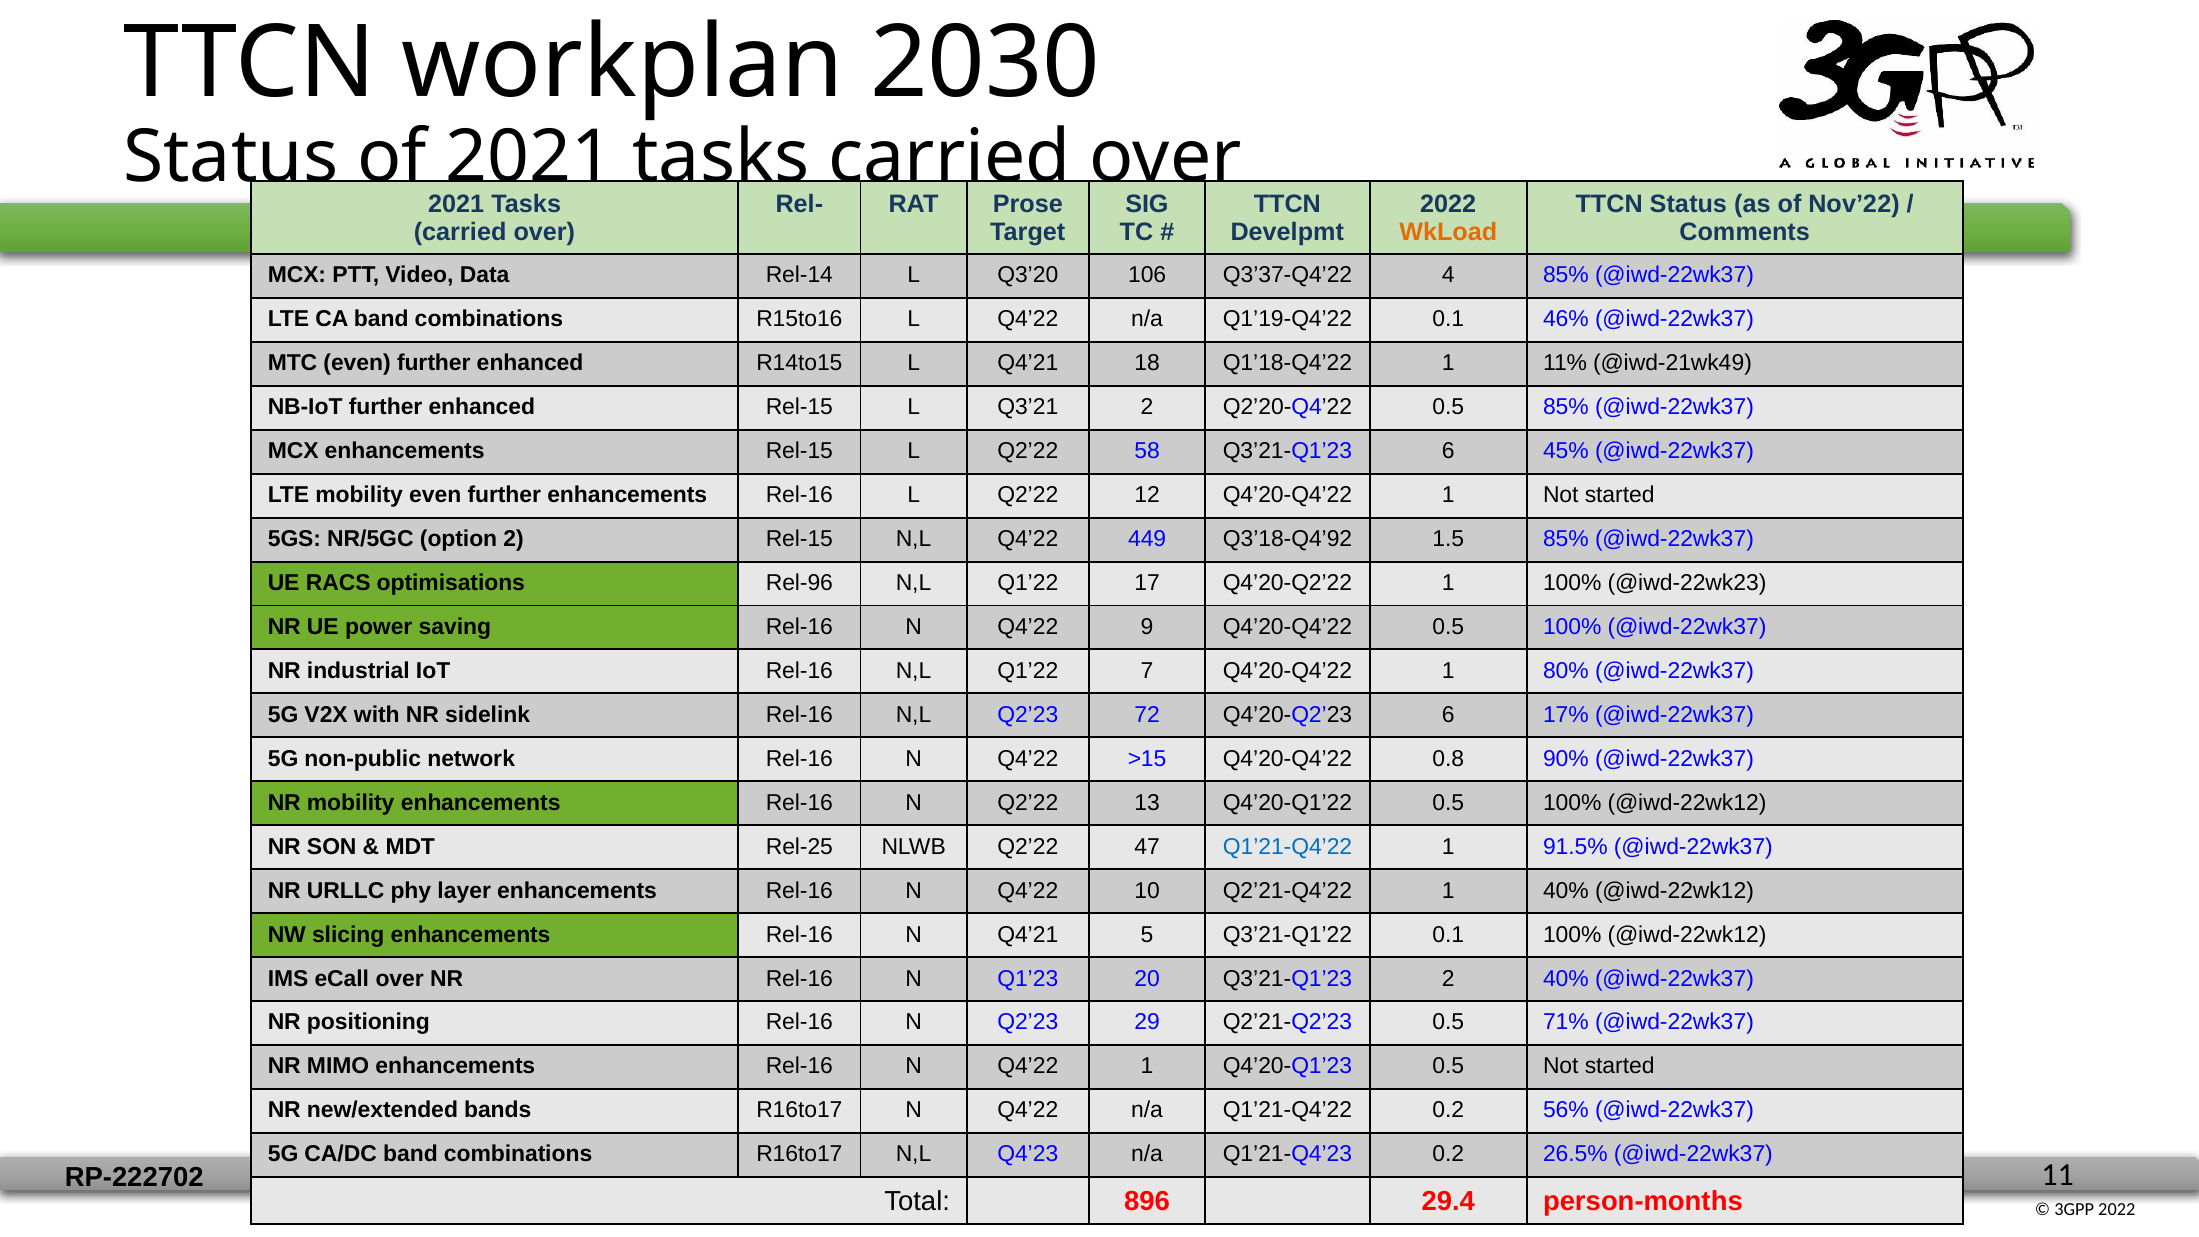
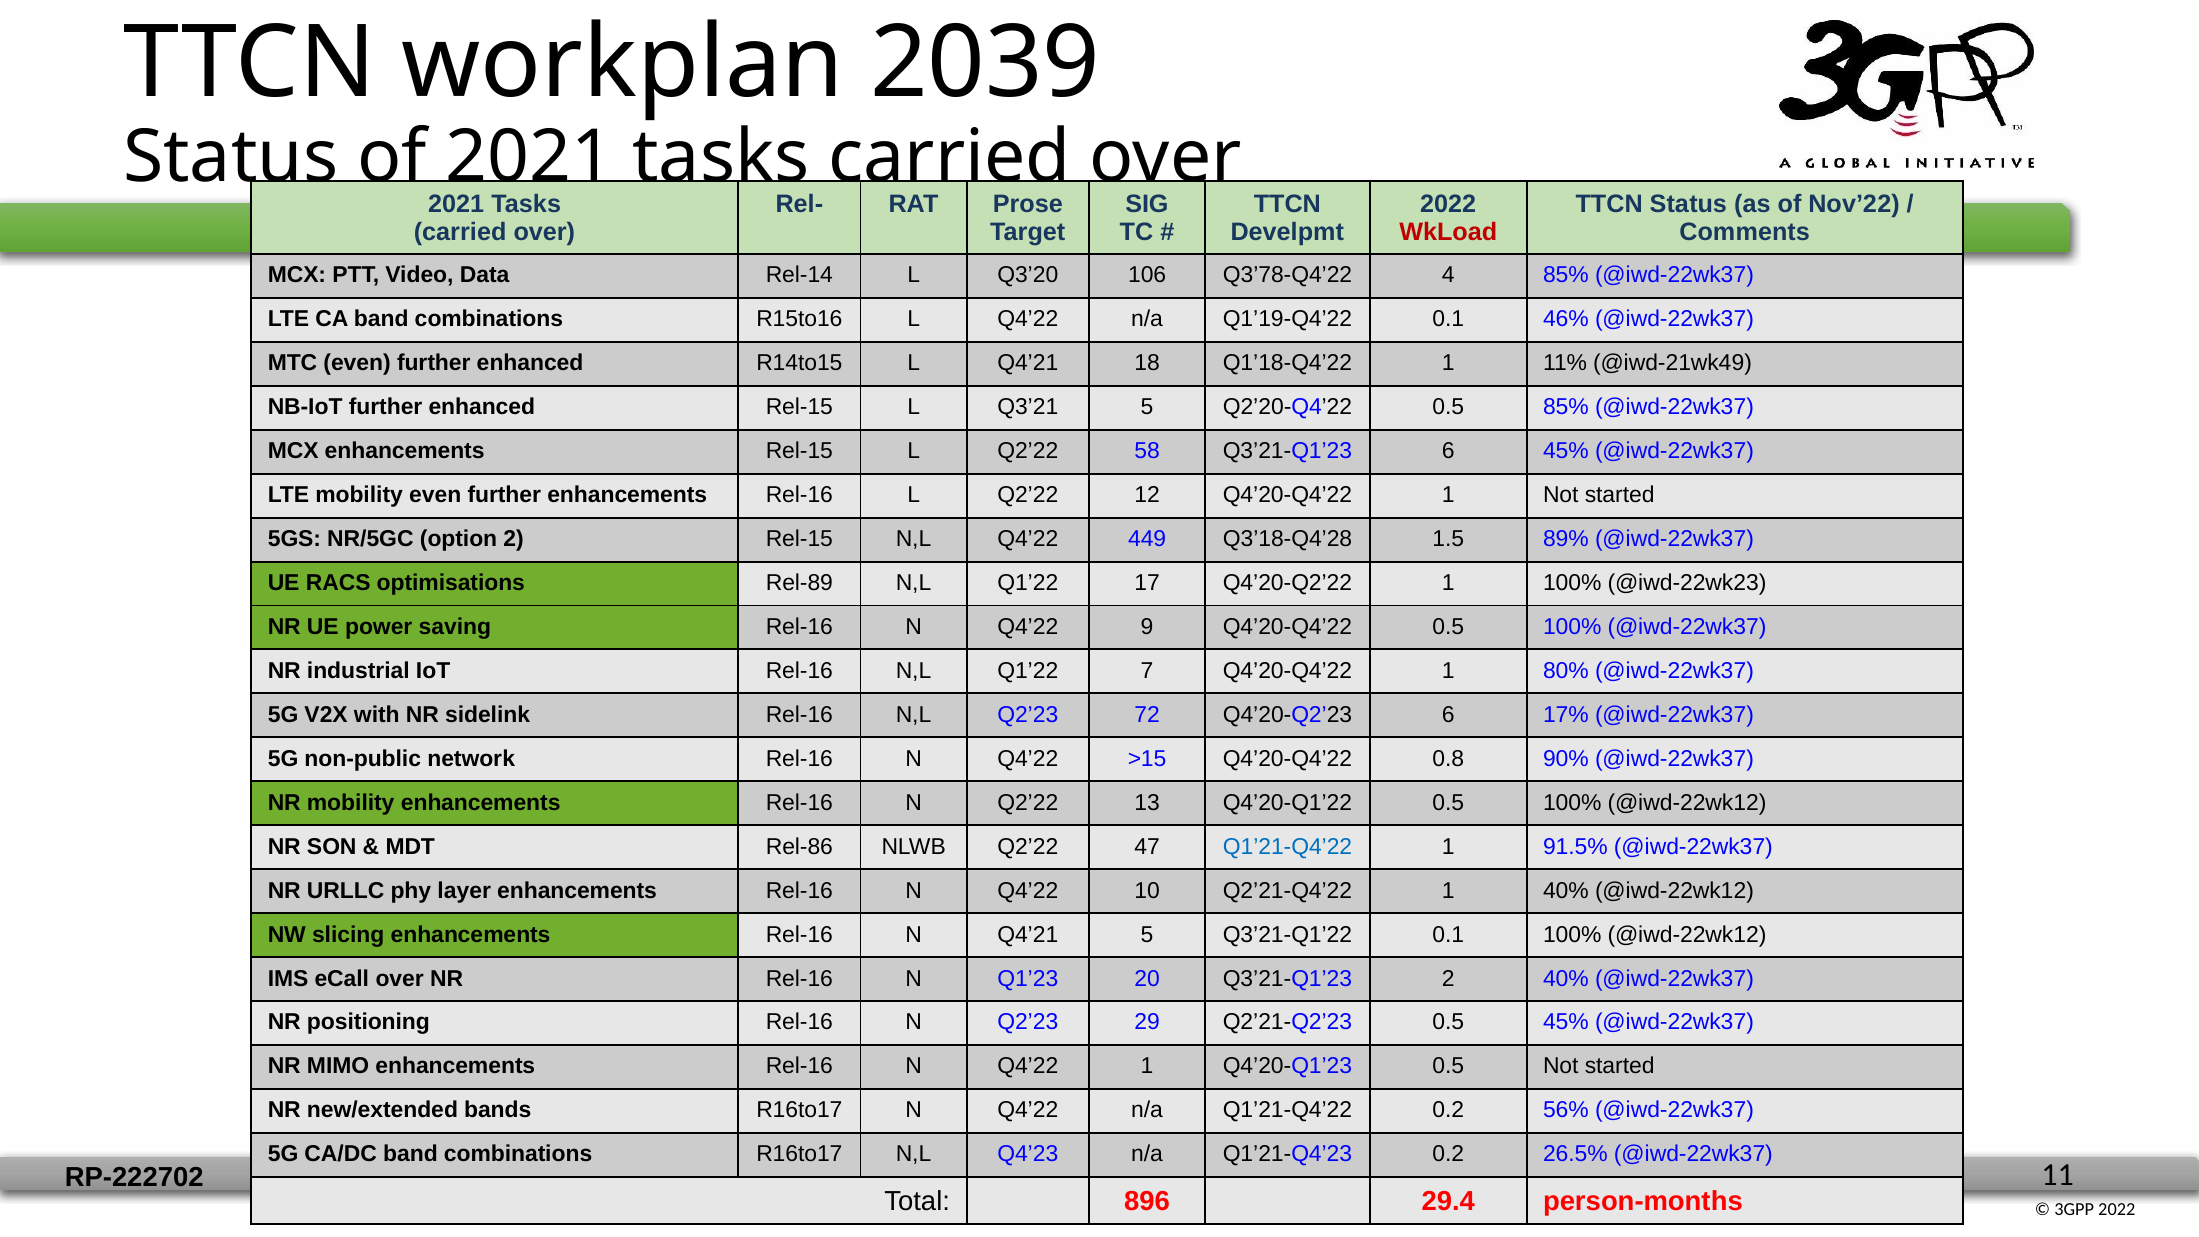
2030: 2030 -> 2039 (985, 63)
WkLoad colour: orange -> red (1448, 232)
Q3’37-Q4’22: Q3’37-Q4’22 -> Q3’78-Q4’22 (1288, 275)
Q3’21 2: 2 -> 5 (1147, 407)
Q3’18-Q4’92: Q3’18-Q4’92 -> Q3’18-Q4’28 (1288, 539)
1.5 85%: 85% -> 89% (1566, 539)
Rel-96: Rel-96 -> Rel-89 (799, 583)
Rel-25: Rel-25 -> Rel-86 (799, 847)
0.5 71%: 71% -> 45% (1566, 1022)
